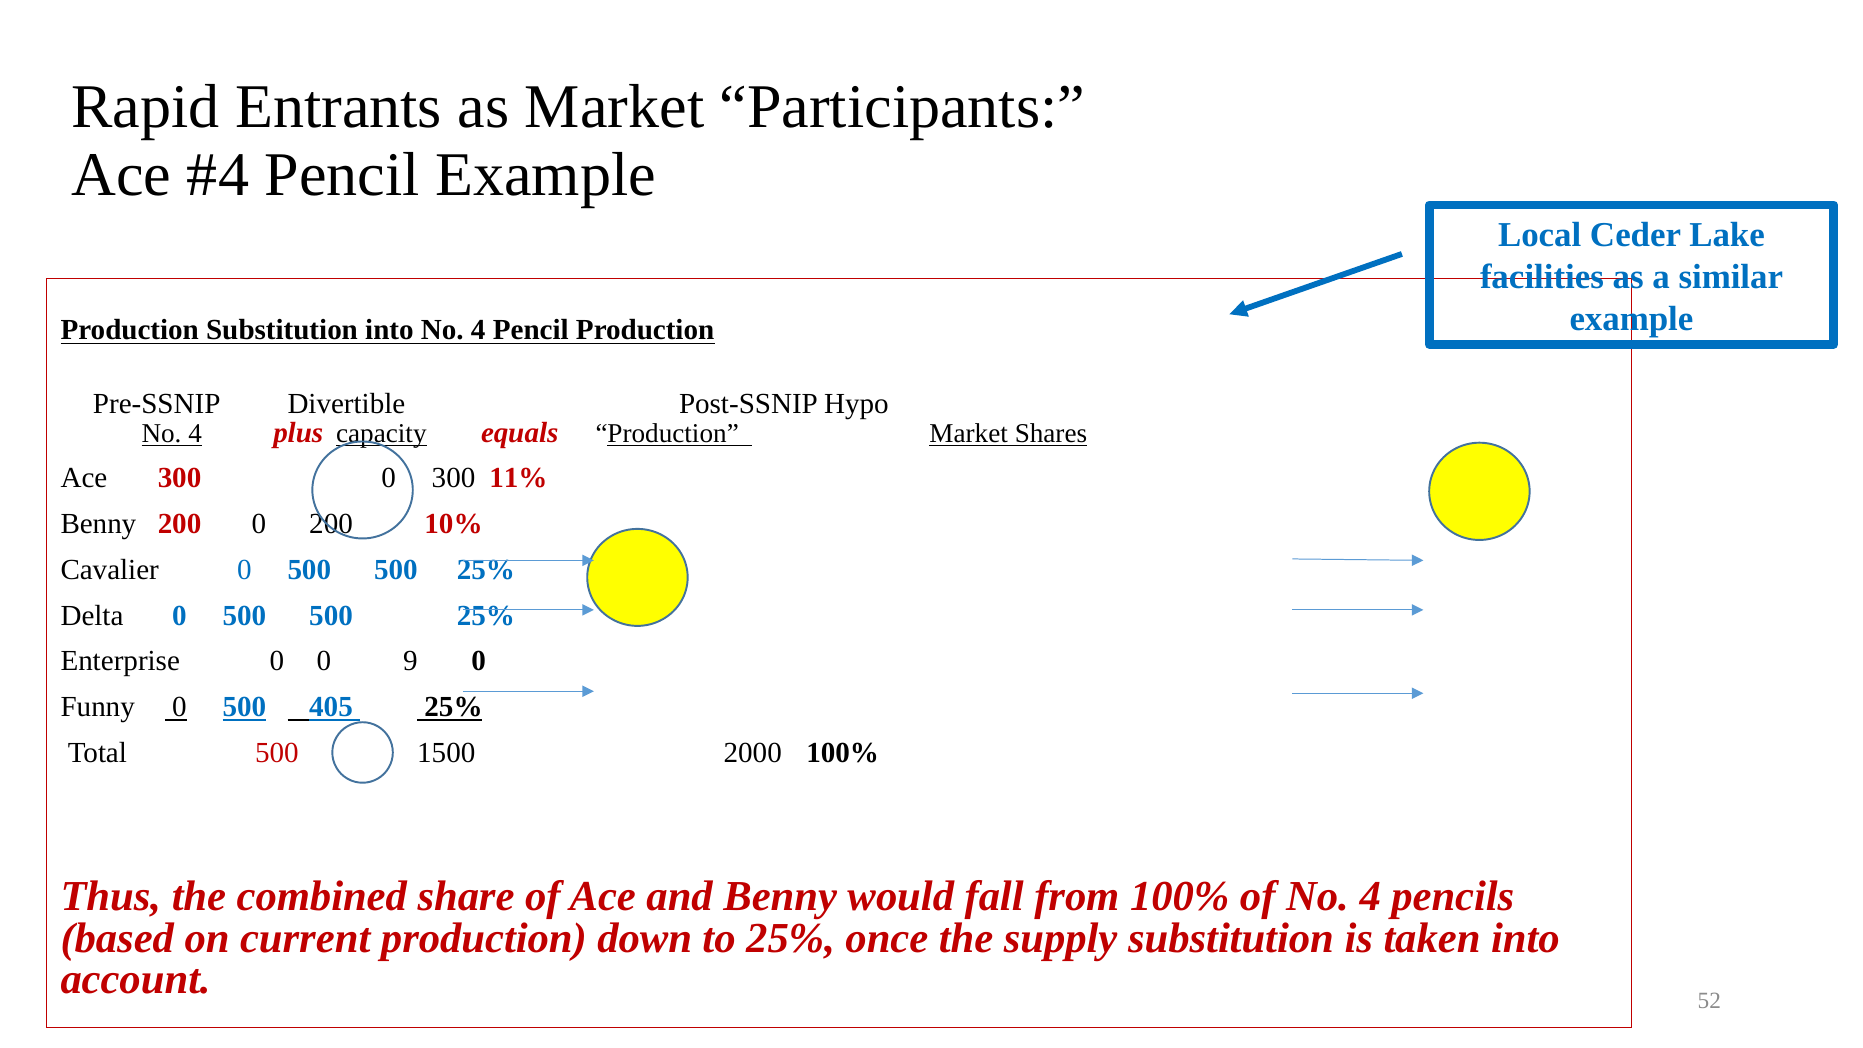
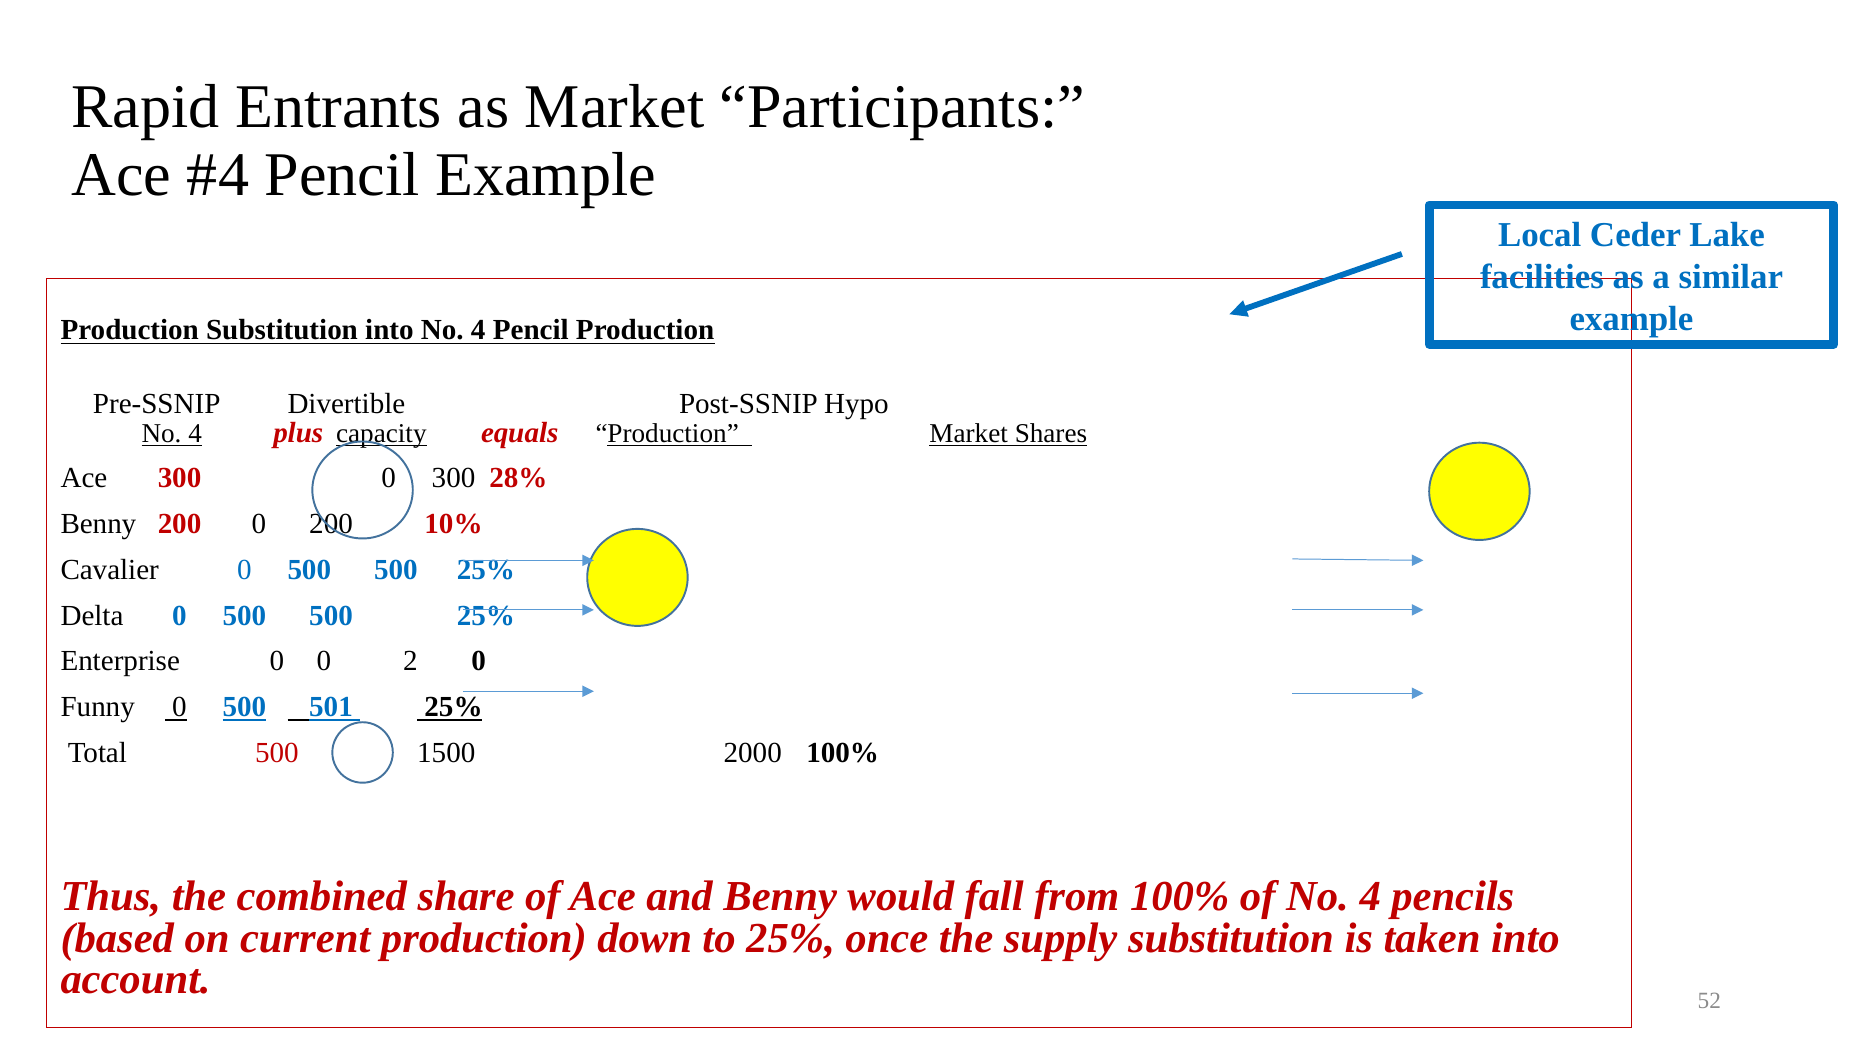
11%: 11% -> 28% (518, 478)
9: 9 -> 2 (410, 661)
405: 405 -> 501 (331, 707)
